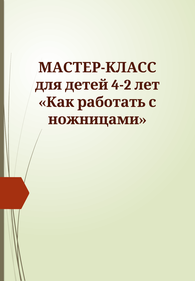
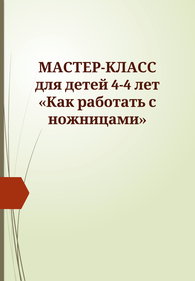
4-2: 4-2 -> 4-4 (121, 85)
